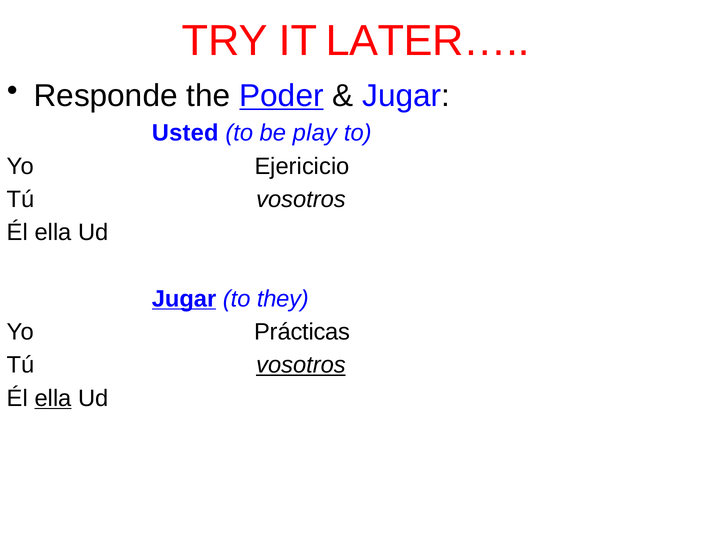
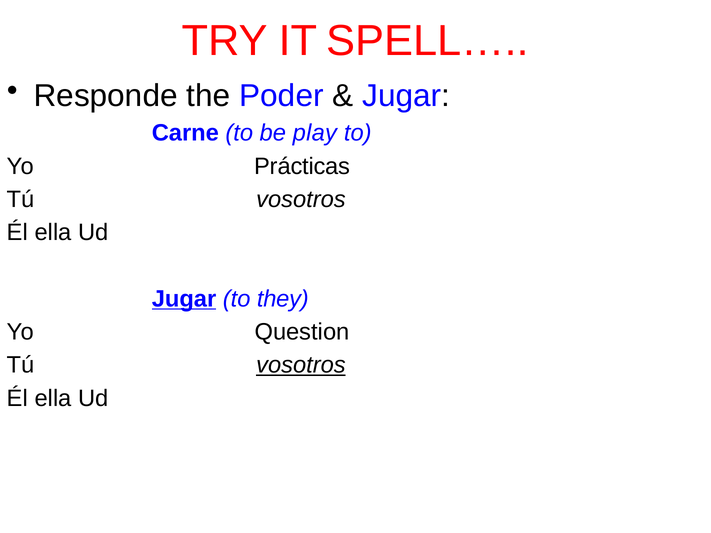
LATER…: LATER… -> SPELL… (428, 41)
Poder underline: present -> none (282, 96)
Usted: Usted -> Carne (185, 133)
Ejericicio: Ejericicio -> Prácticas (302, 166)
Prácticas: Prácticas -> Question (302, 332)
ella underline: present -> none (53, 398)
